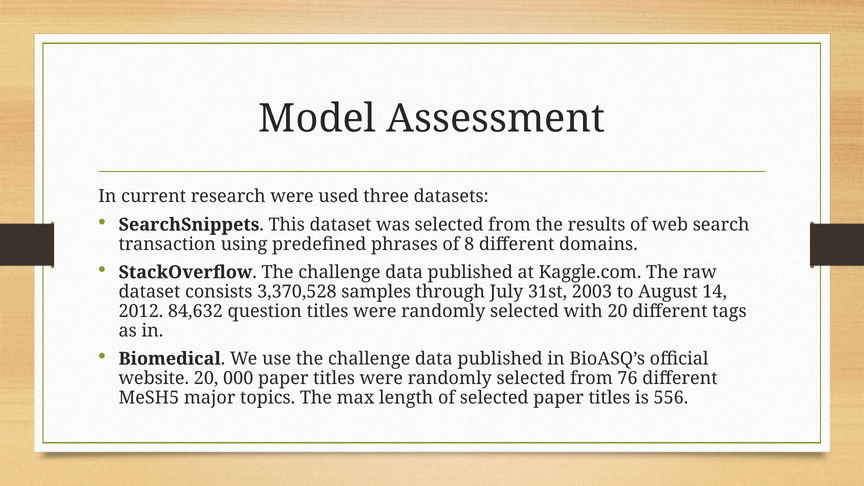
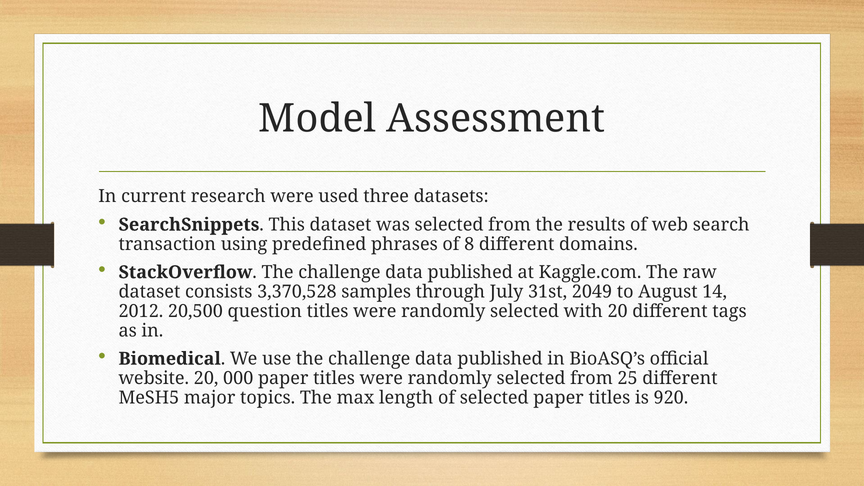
2003: 2003 -> 2049 (592, 292)
84,632: 84,632 -> 20,500 (195, 311)
76: 76 -> 25 (628, 378)
556: 556 -> 920 (671, 398)
